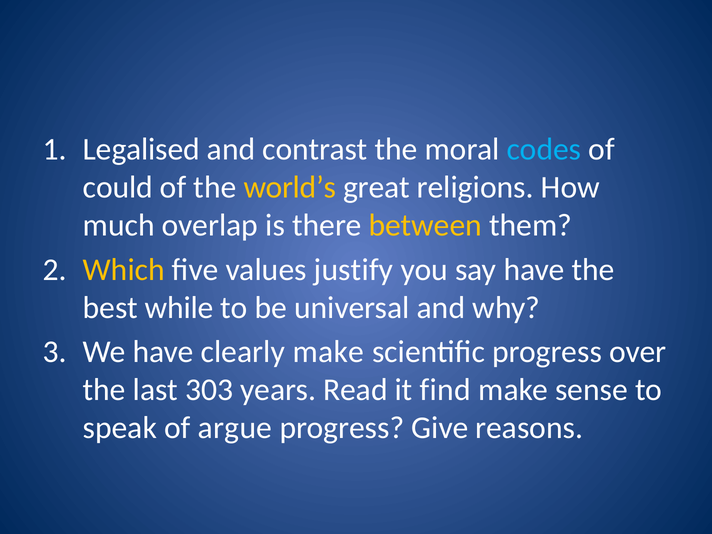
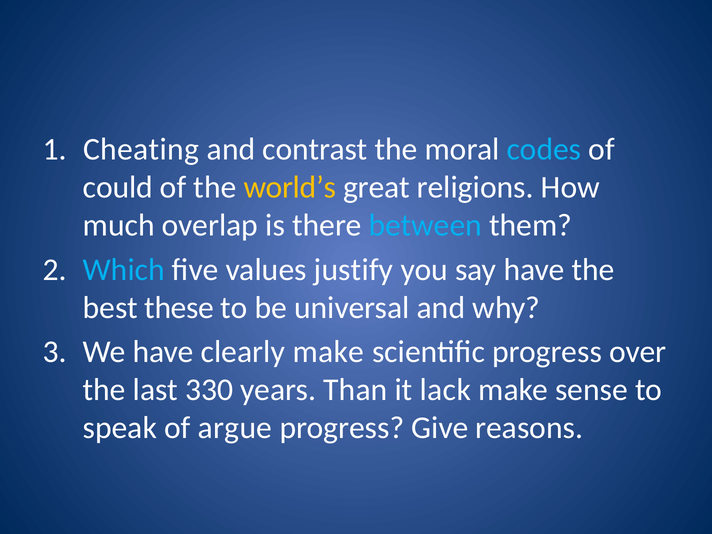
Legalised: Legalised -> Cheating (141, 149)
between colour: yellow -> light blue (425, 225)
Which colour: yellow -> light blue (124, 270)
while: while -> these (179, 308)
303: 303 -> 330 (209, 390)
Read: Read -> Than (355, 390)
find: find -> lack (445, 390)
